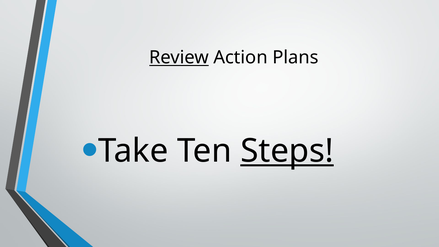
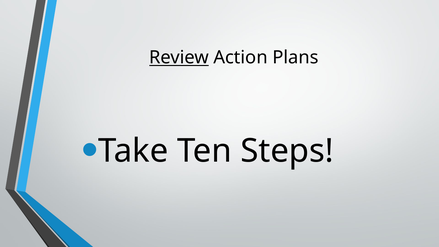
Steps underline: present -> none (287, 151)
